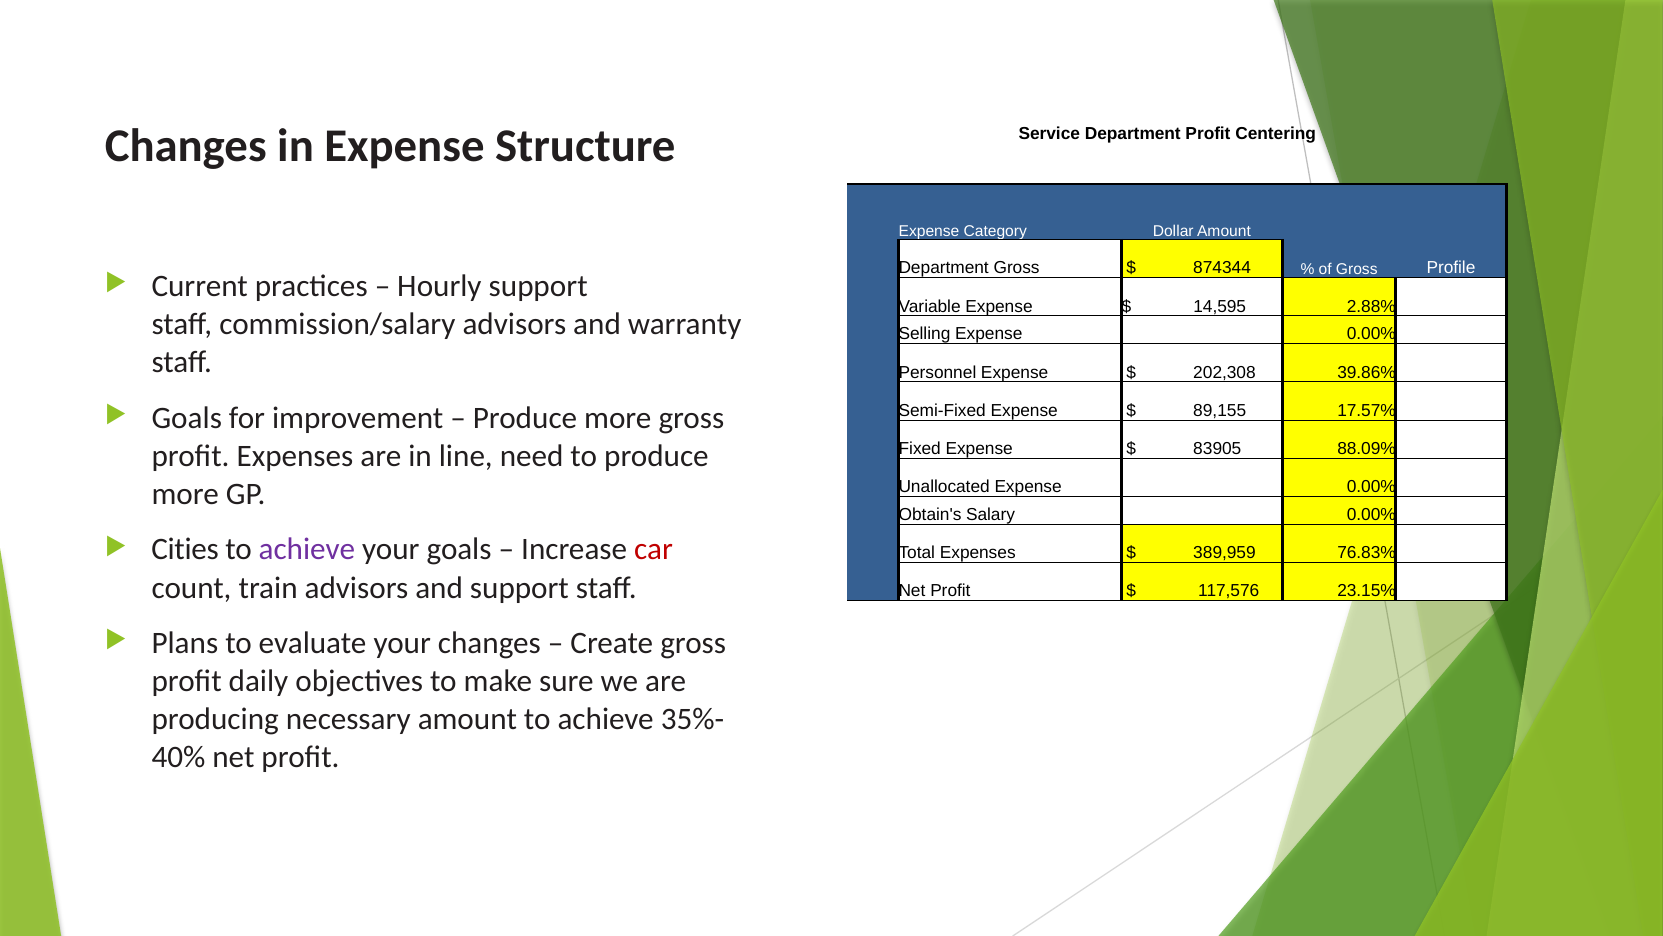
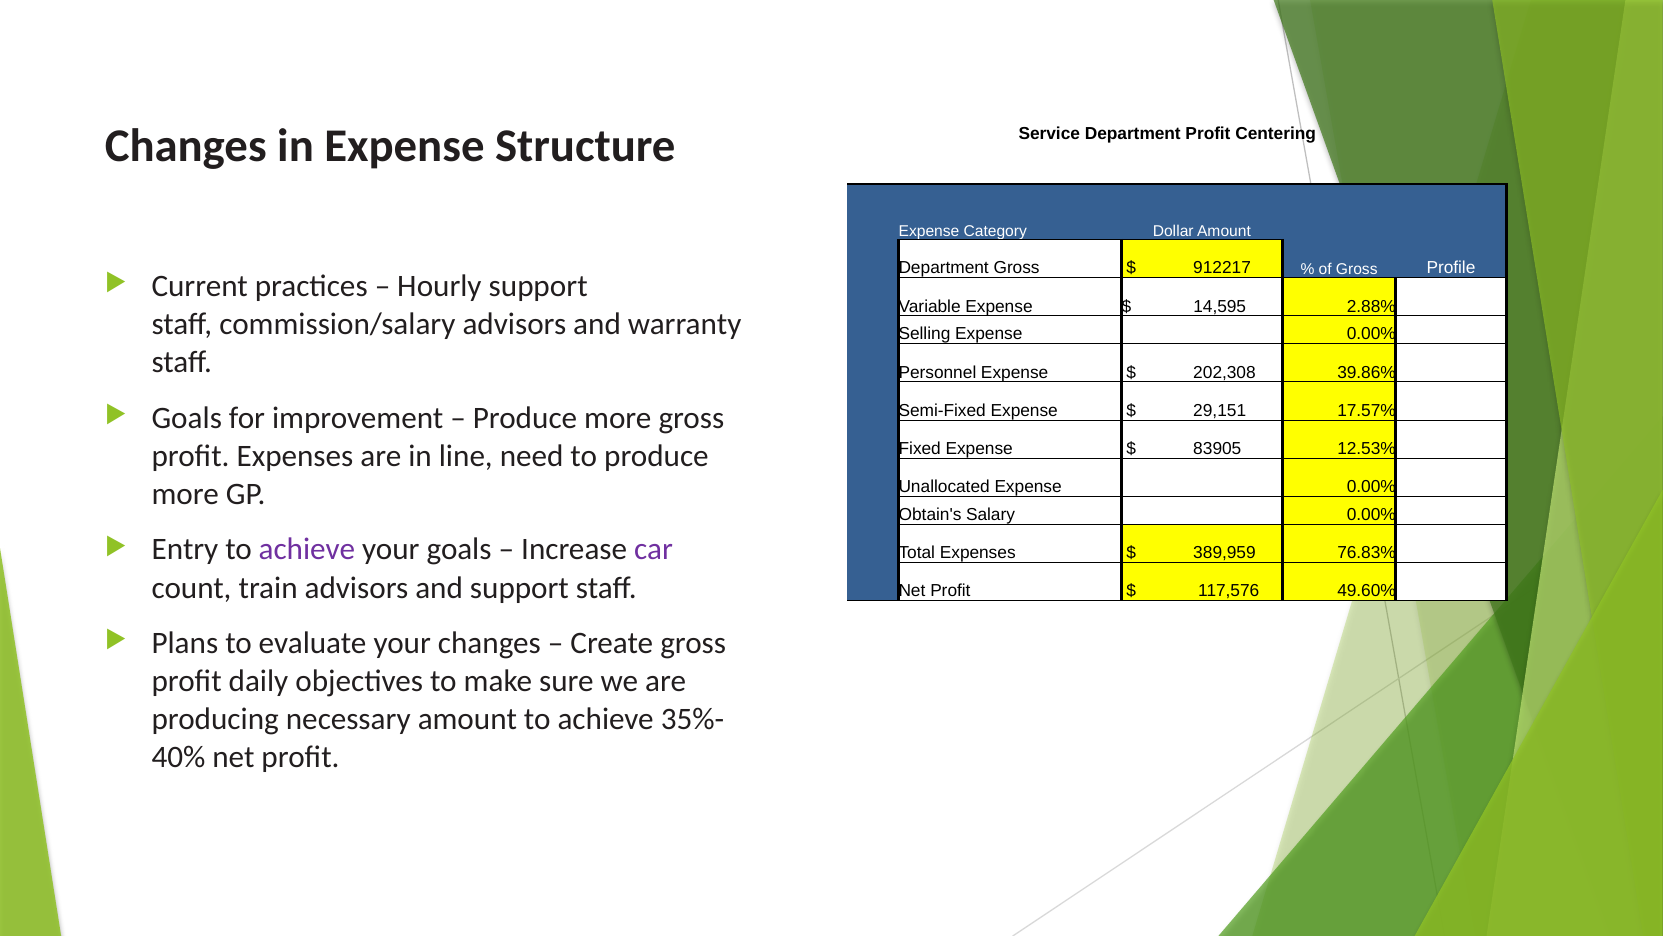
874344: 874344 -> 912217 (1222, 268)
89,155: 89,155 -> 29,151 (1220, 410)
88.09%: 88.09% -> 12.53% (1367, 448)
Cities: Cities -> Entry (185, 549)
car colour: red -> purple (654, 549)
23.15%: 23.15% -> 49.60% (1367, 591)
